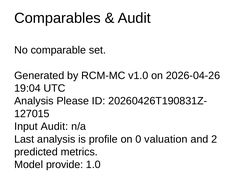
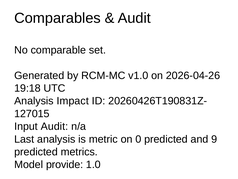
19:04: 19:04 -> 19:18 (27, 88)
Please: Please -> Impact (73, 101)
profile: profile -> metric (103, 139)
0 valuation: valuation -> predicted (166, 139)
2: 2 -> 9 (214, 139)
